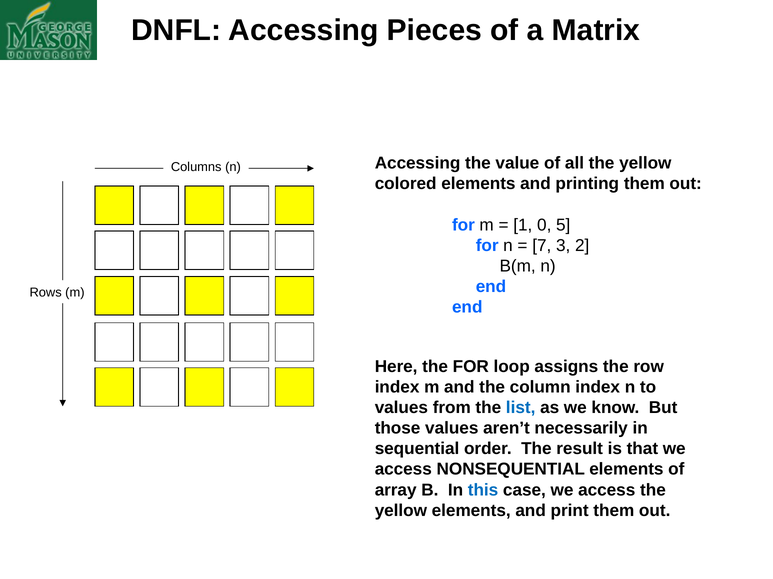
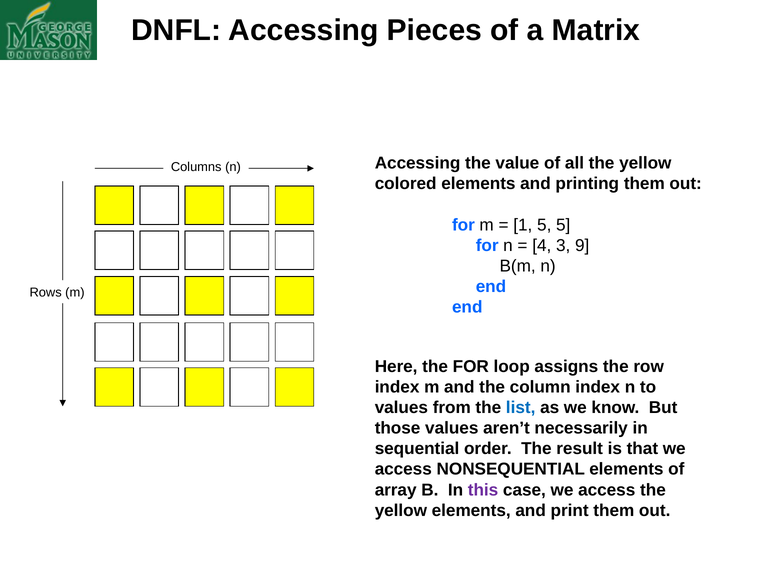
1 0: 0 -> 5 (544, 225)
7: 7 -> 4 (542, 246)
2: 2 -> 9 (582, 246)
this colour: blue -> purple (483, 490)
